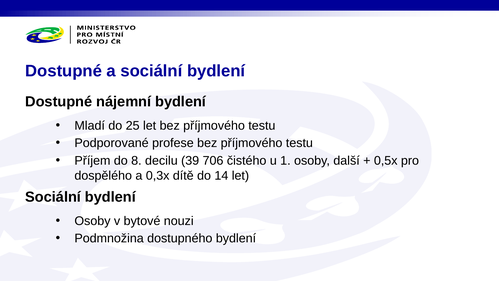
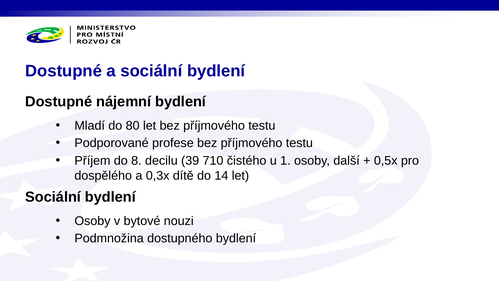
25: 25 -> 80 (133, 125)
706: 706 -> 710 (213, 160)
